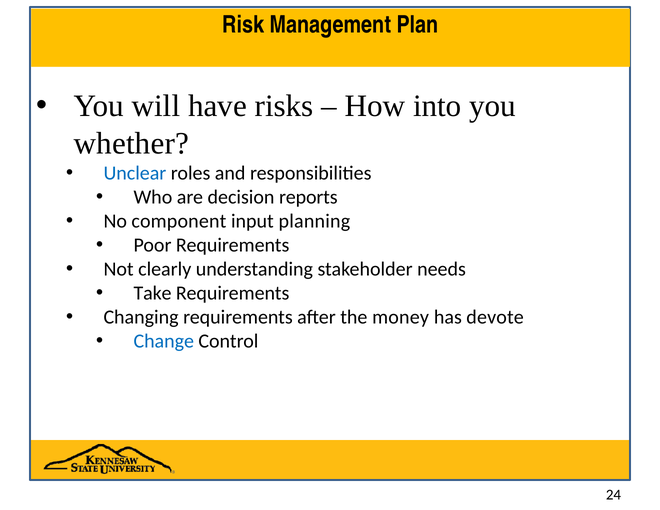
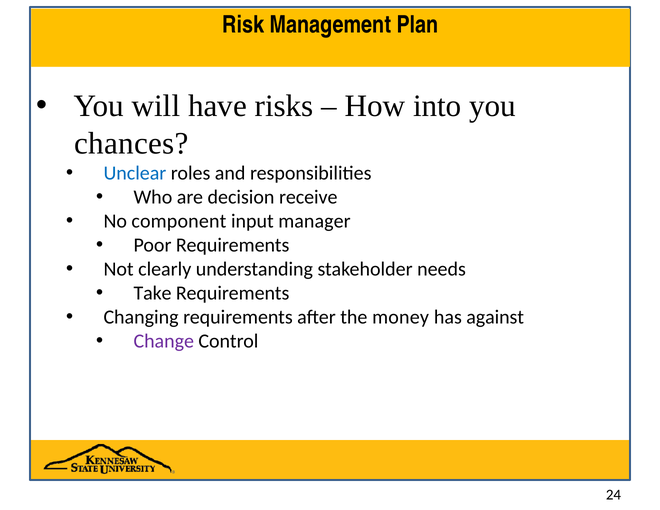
whether: whether -> chances (131, 143)
reports: reports -> receive (308, 197)
planning: planning -> manager (314, 221)
devote: devote -> against (495, 317)
Change colour: blue -> purple (164, 341)
